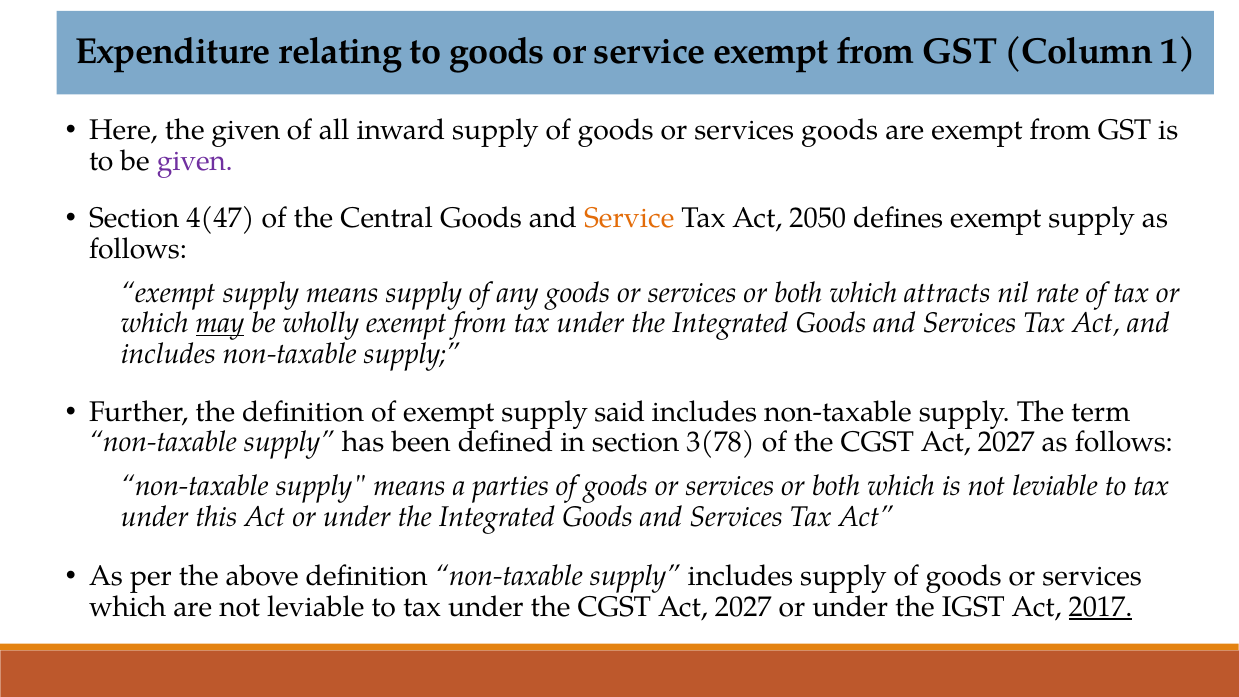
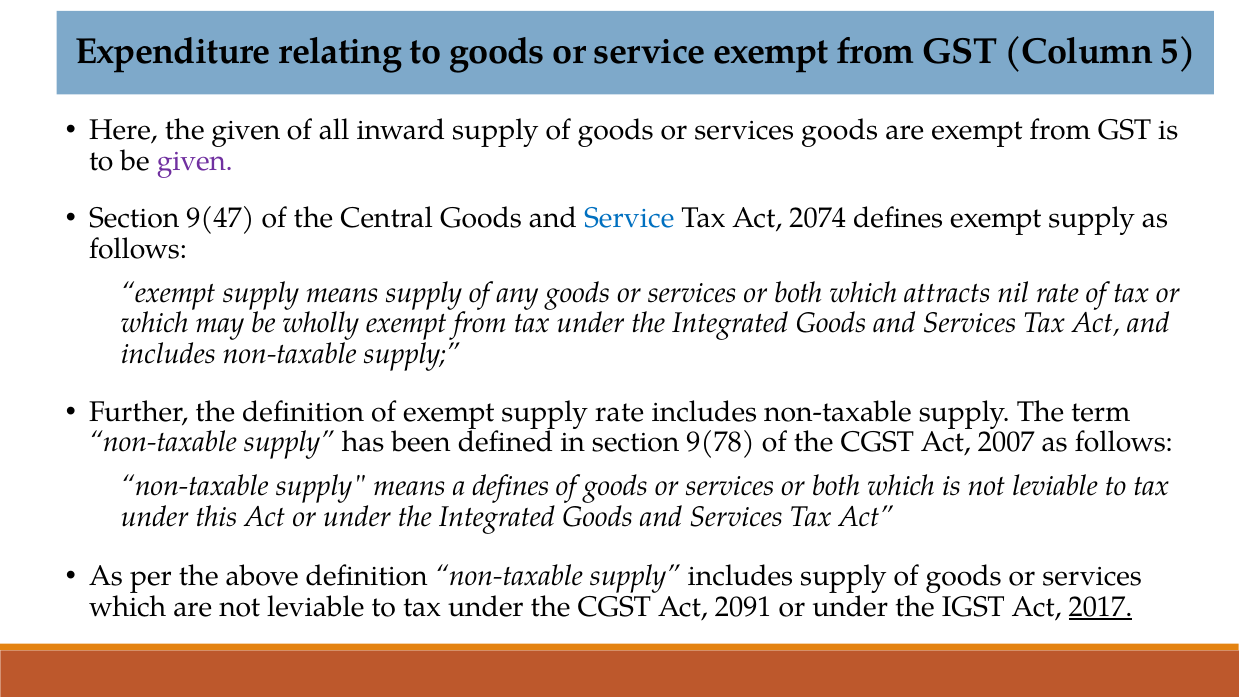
1: 1 -> 5 (1179, 52)
4(47: 4(47 -> 9(47 (220, 219)
Service colour: orange -> blue (629, 219)
2050: 2050 -> 2074 (818, 219)
may underline: present -> none (220, 323)
supply said: said -> rate (620, 412)
3(78: 3(78 -> 9(78 (721, 443)
2027: 2027 -> 2007 (1006, 443)
a parties: parties -> defines (511, 486)
2027: 2027 -> 2091 (743, 607)
